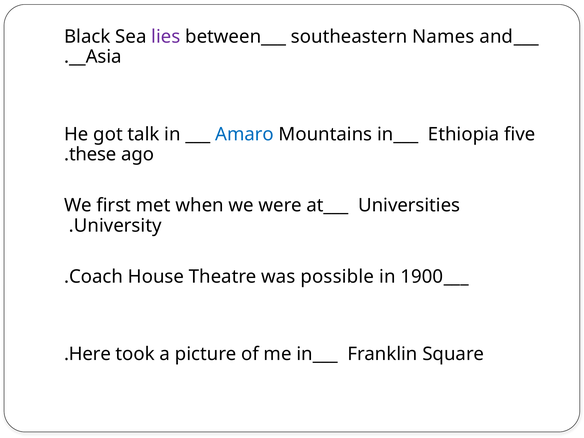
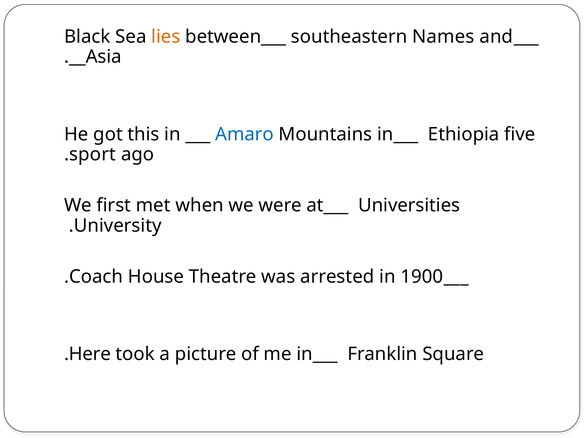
lies colour: purple -> orange (166, 37)
talk: talk -> this (144, 134)
these: these -> sport (93, 154)
possible: possible -> arrested (337, 277)
